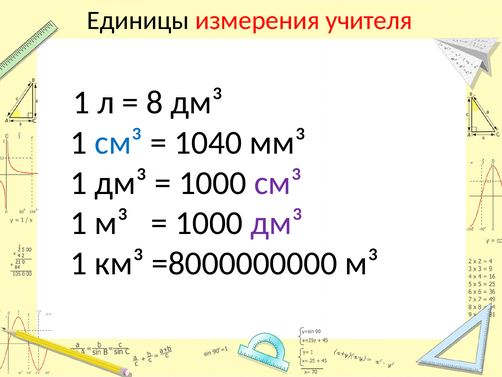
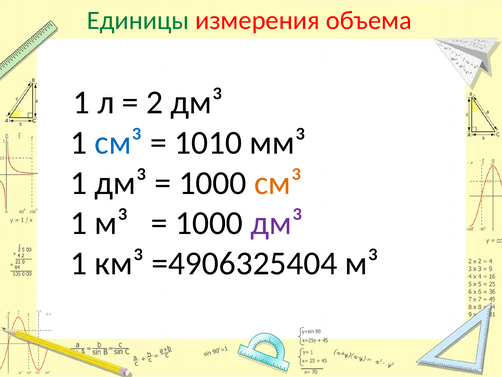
Единицы colour: black -> green (138, 20)
учителя: учителя -> объема (369, 20)
8: 8 -> 2 (155, 102)
1040: 1040 -> 1010 (208, 143)
см³ colour: purple -> orange (278, 183)
=8000000000: =8000000000 -> =4906325404 (244, 263)
